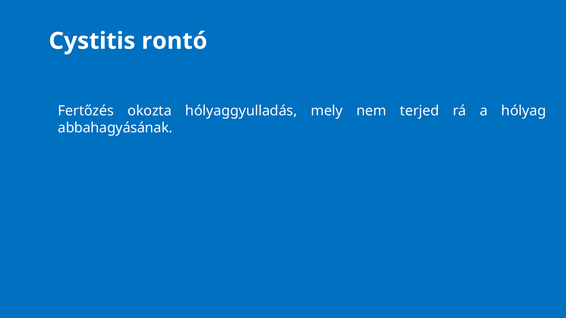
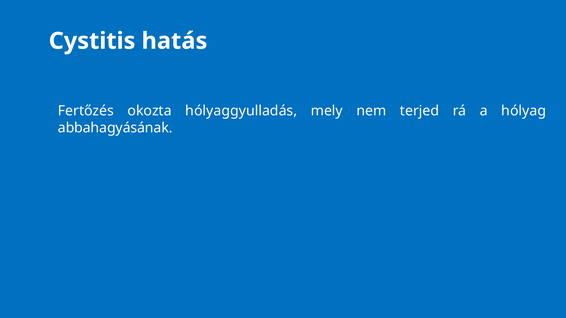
rontó: rontó -> hatás (174, 41)
